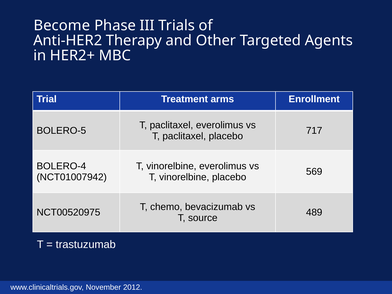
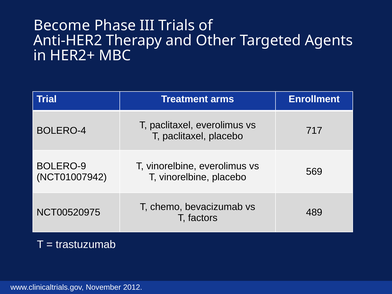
BOLERO-5: BOLERO-5 -> BOLERO-4 (61, 131)
BOLERO-4: BOLERO-4 -> BOLERO-9 (61, 166)
source: source -> factors (203, 218)
